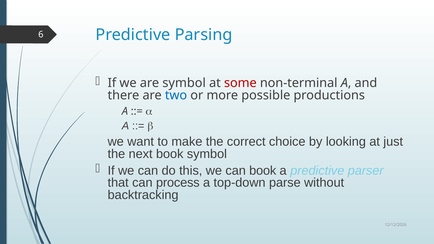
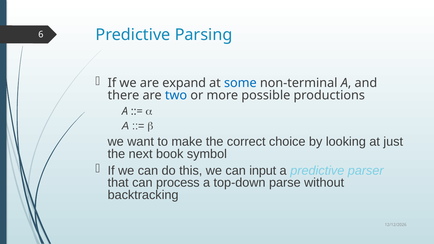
are symbol: symbol -> expand (184, 83)
some colour: red -> blue (240, 83)
can book: book -> input (263, 171)
